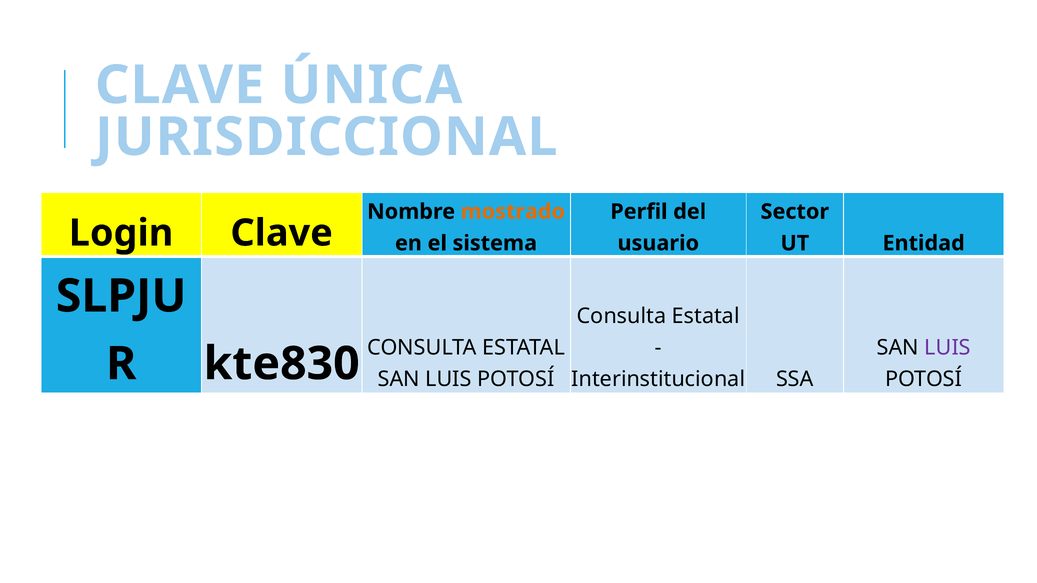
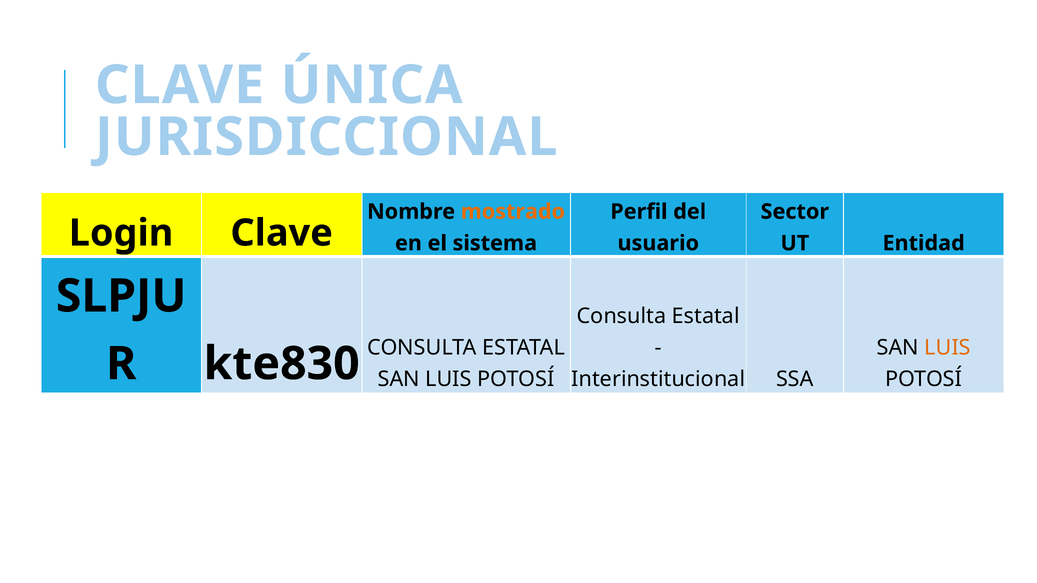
LUIS colour: purple -> orange (948, 348)
